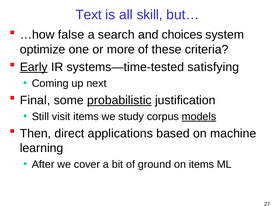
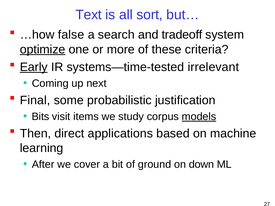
skill: skill -> sort (150, 15)
choices: choices -> tradeoff (182, 35)
optimize underline: none -> present (43, 49)
satisfying: satisfying -> irrelevant (213, 67)
probabilistic underline: present -> none (119, 100)
Still: Still -> Bits (41, 117)
on items: items -> down (201, 165)
